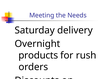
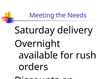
products: products -> available (38, 55)
